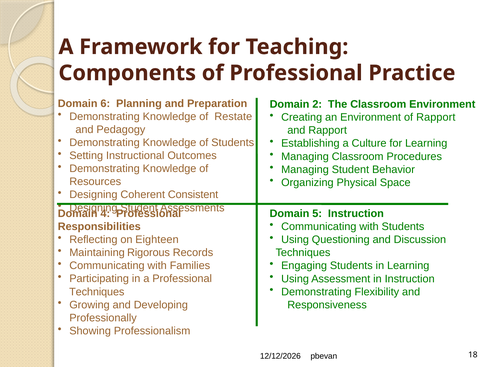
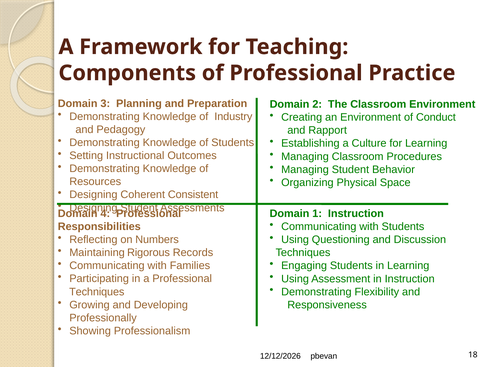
6: 6 -> 3 (105, 103)
Restate: Restate -> Industry (233, 116)
of Rapport: Rapport -> Conduct (436, 117)
5: 5 -> 1 (317, 213)
Eighteen: Eighteen -> Numbers (157, 239)
